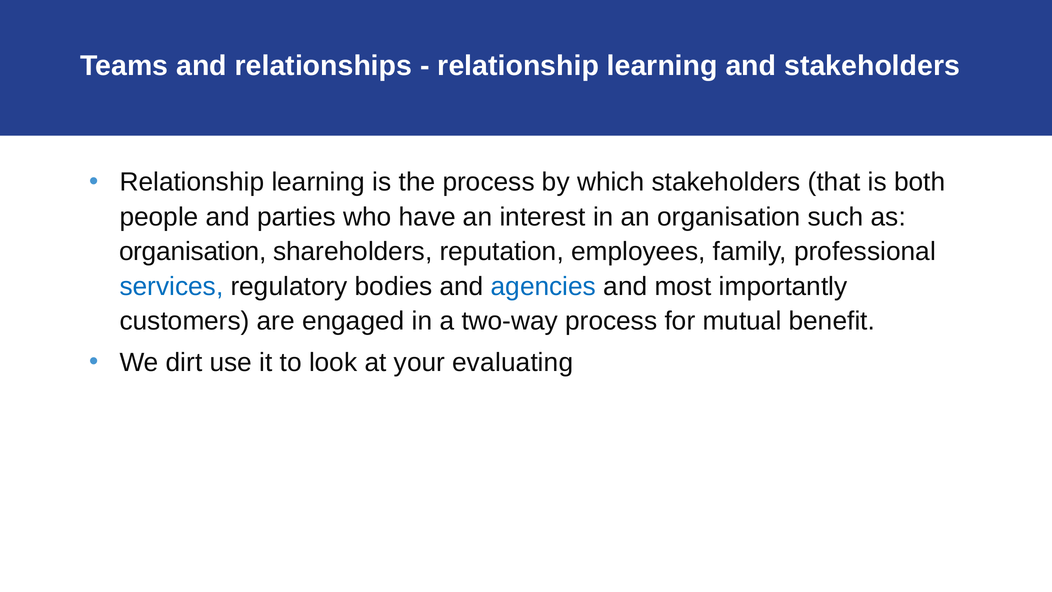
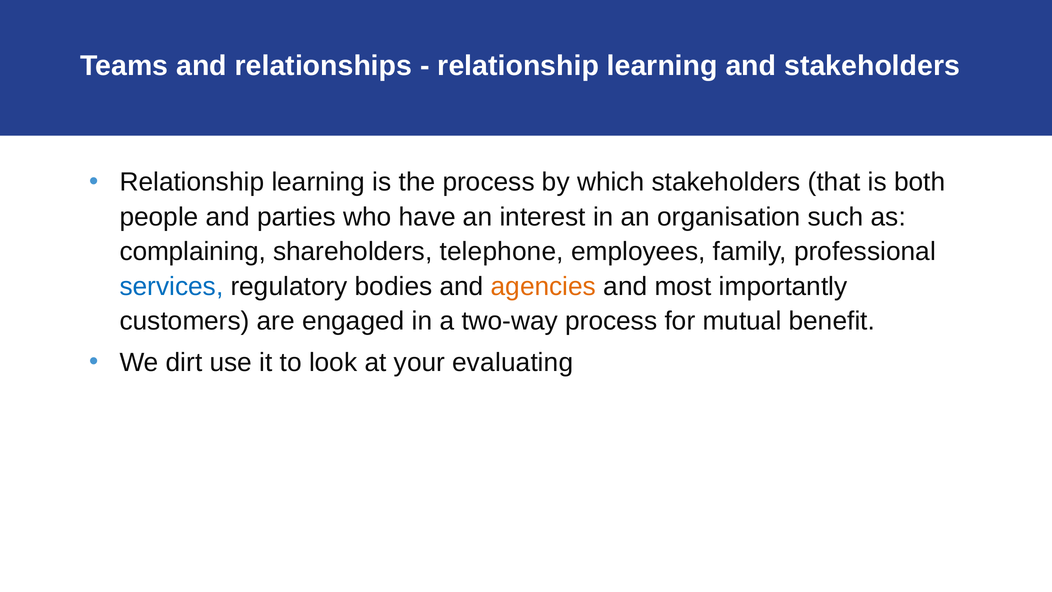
organisation: organisation -> complaining (193, 252)
reputation: reputation -> telephone (502, 252)
agencies colour: blue -> orange (543, 286)
